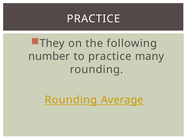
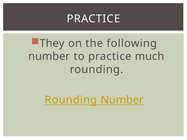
many: many -> much (150, 56)
Rounding Average: Average -> Number (122, 100)
